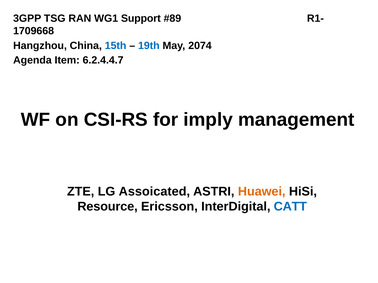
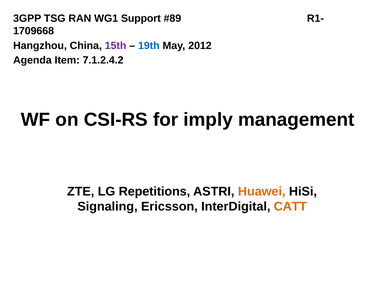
15th colour: blue -> purple (116, 46)
2074: 2074 -> 2012 (200, 46)
6.2.4.4.7: 6.2.4.4.7 -> 7.1.2.4.2 (103, 60)
Assoicated: Assoicated -> Repetitions (154, 192)
Resource: Resource -> Signaling (107, 207)
CATT colour: blue -> orange (290, 207)
